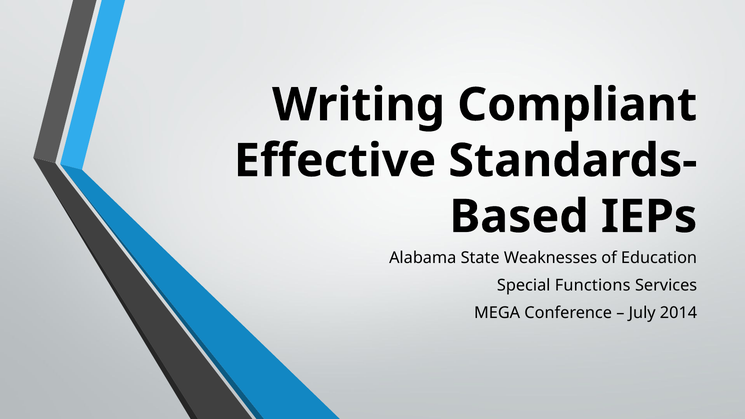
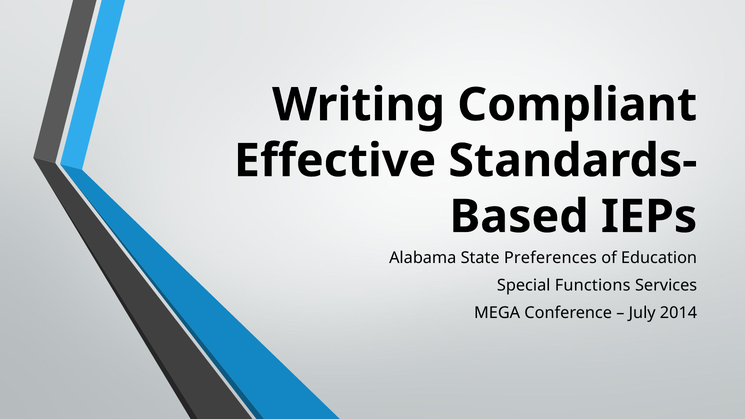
Weaknesses: Weaknesses -> Preferences (550, 258)
